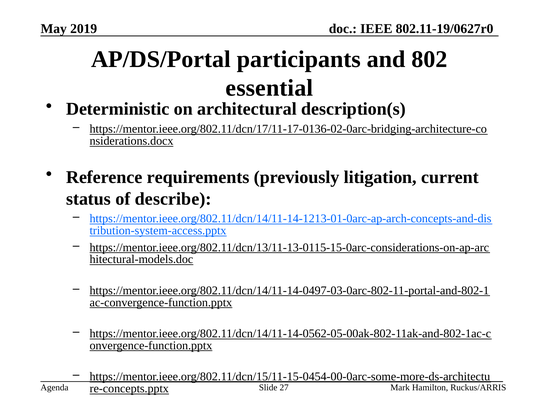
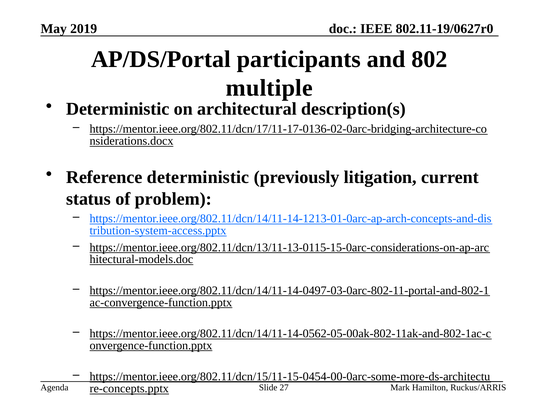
essential: essential -> multiple (269, 88)
Reference requirements: requirements -> deterministic (198, 177)
describe: describe -> problem (173, 199)
